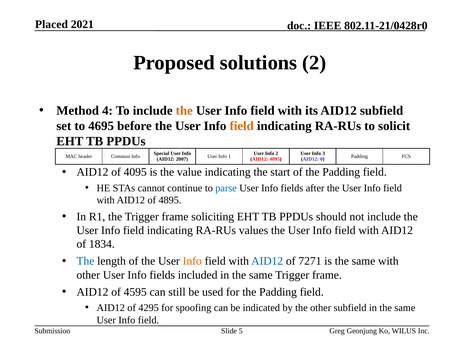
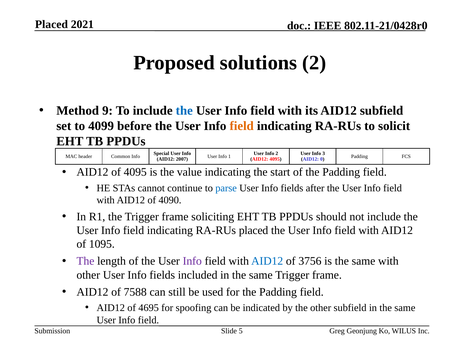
4: 4 -> 9 (108, 111)
the colour: orange -> blue (184, 111)
4695: 4695 -> 4099 (101, 126)
4895: 4895 -> 4090 (170, 200)
RA-RUs values: values -> placed (254, 230)
1834: 1834 -> 1095 (102, 244)
The colour: blue -> purple (85, 261)
Info colour: orange -> purple (192, 261)
7271: 7271 -> 3756 (310, 261)
4595: 4595 -> 7588 (135, 292)
4295: 4295 -> 4695 (149, 308)
